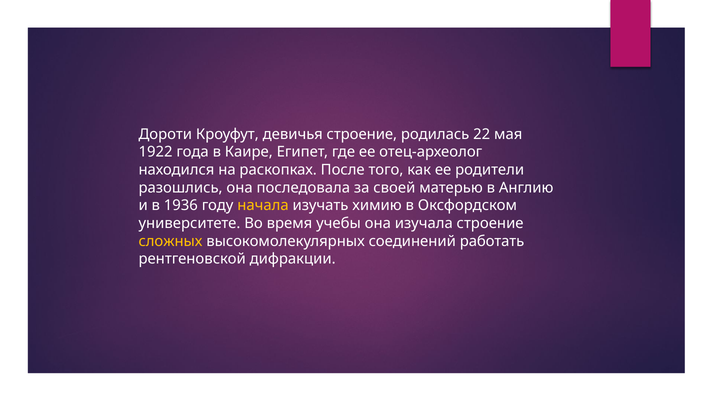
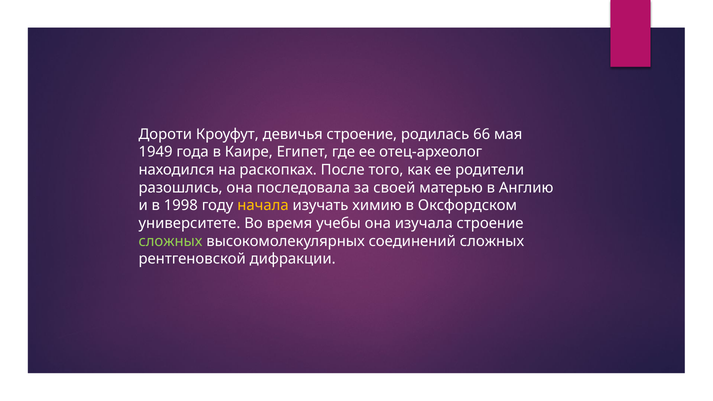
22: 22 -> 66 (482, 134)
1922: 1922 -> 1949 (156, 152)
1936: 1936 -> 1998 (181, 206)
сложных colour: yellow -> light green (170, 241)
соединений работать: работать -> сложных (492, 241)
